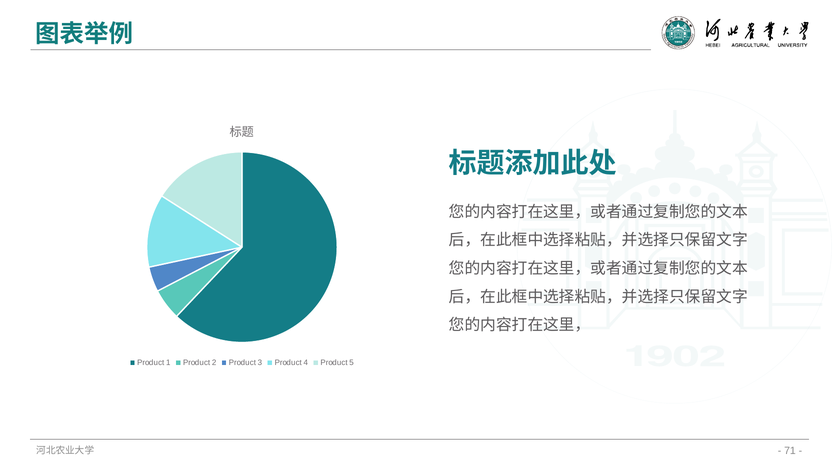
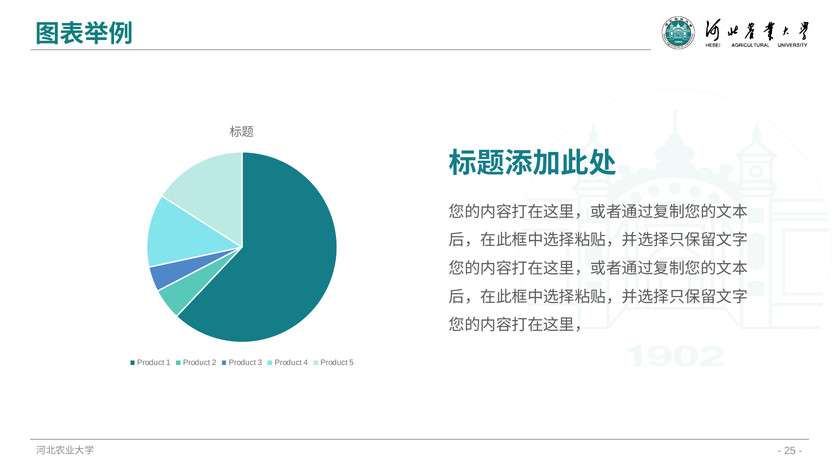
71: 71 -> 25 (790, 451)
